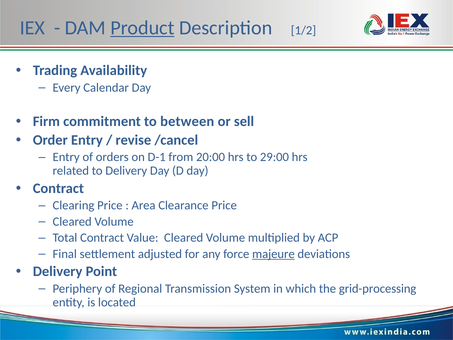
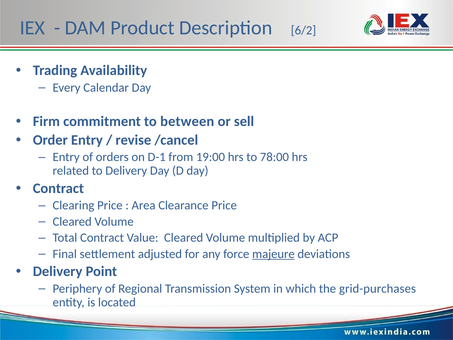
Product underline: present -> none (142, 28)
1/2: 1/2 -> 6/2 (304, 30)
20:00: 20:00 -> 19:00 (211, 157)
29:00: 29:00 -> 78:00 (274, 157)
grid-processing: grid-processing -> grid-purchases (378, 288)
